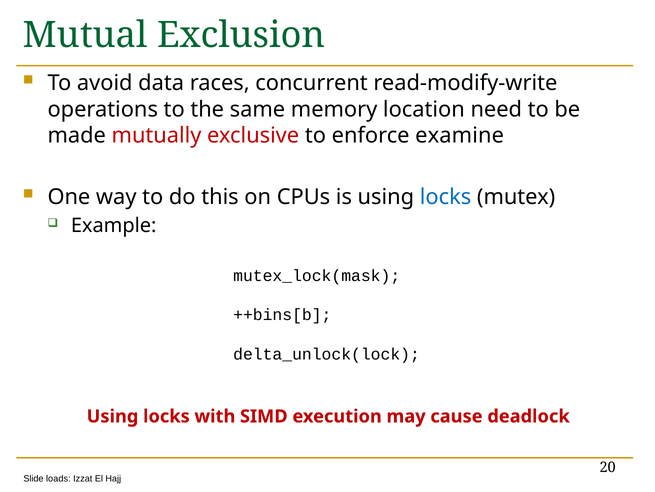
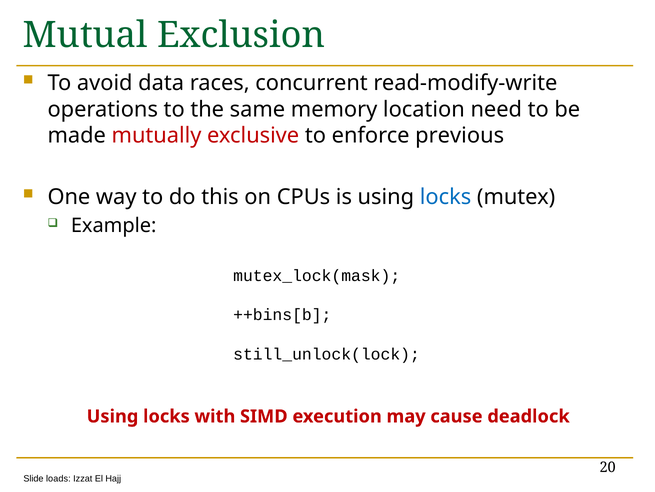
examine: examine -> previous (460, 135)
delta_unlock(lock: delta_unlock(lock -> still_unlock(lock (327, 354)
